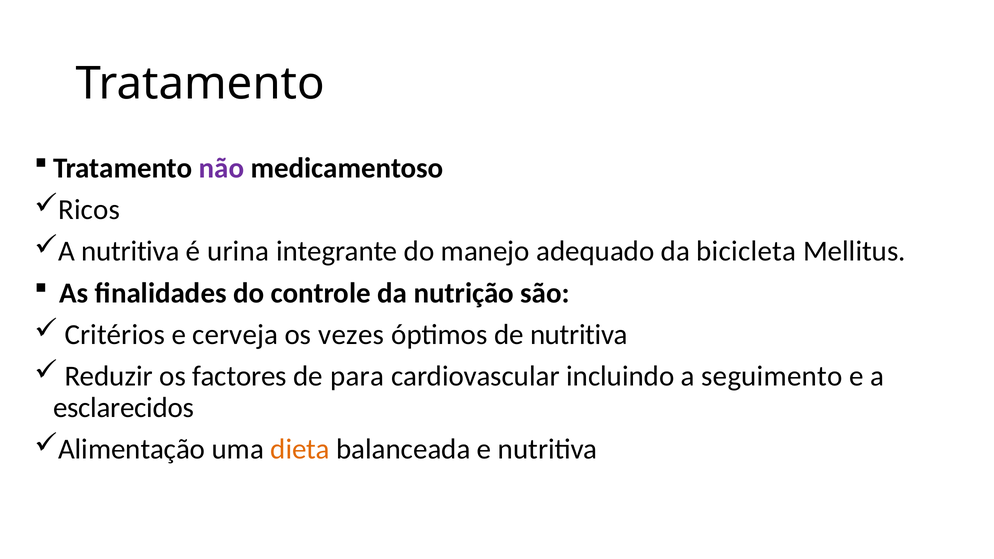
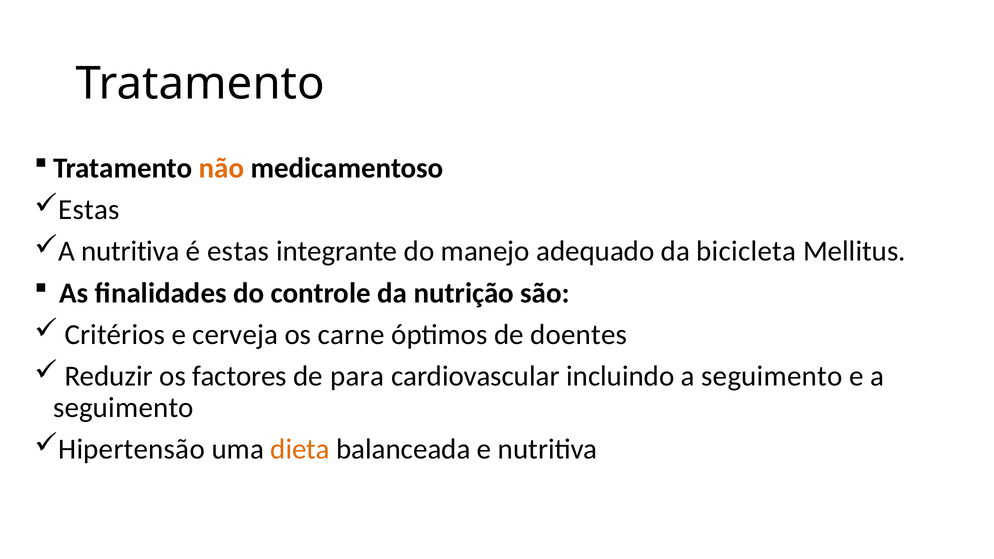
não colour: purple -> orange (221, 168)
Ricos: Ricos -> Estas (89, 210)
é urina: urina -> estas (238, 251)
vezes: vezes -> carne (351, 335)
de nutritiva: nutritiva -> doentes (579, 335)
esclarecidos: esclarecidos -> seguimento (123, 408)
Alimentação: Alimentação -> Hipertensão (132, 449)
